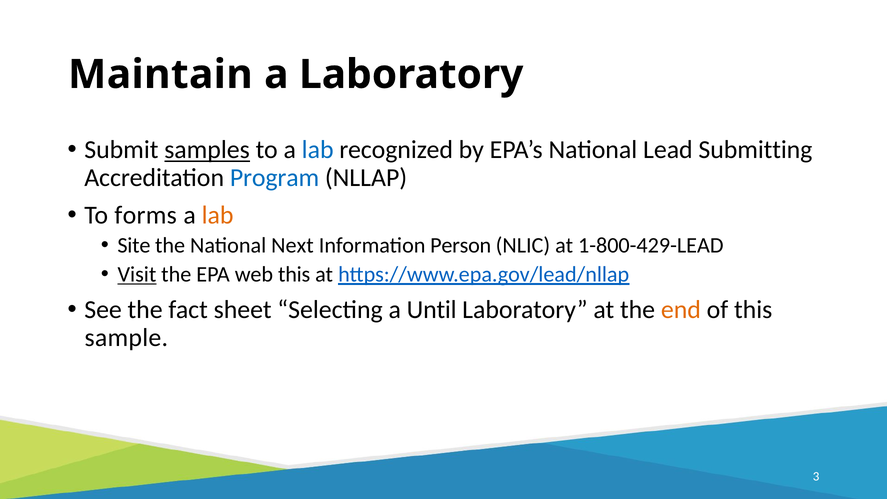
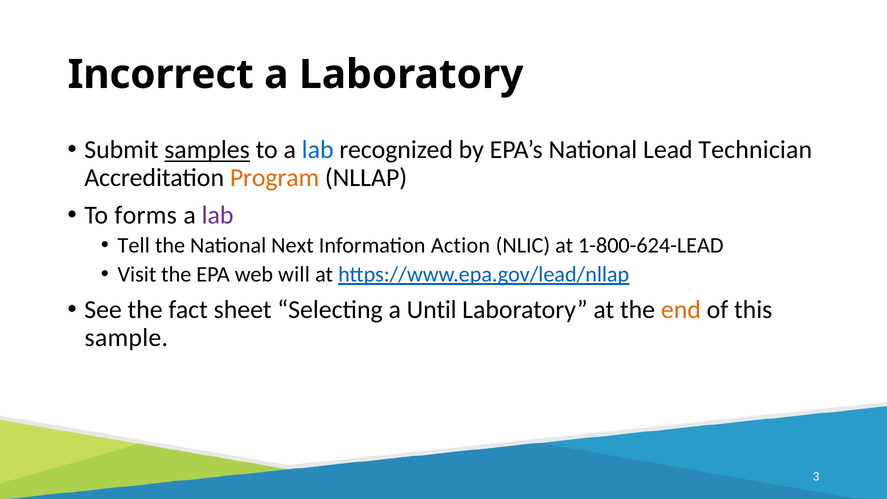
Maintain: Maintain -> Incorrect (161, 75)
Submitting: Submitting -> Technician (755, 150)
Program colour: blue -> orange (275, 178)
lab colour: orange -> purple (218, 215)
Site: Site -> Tell (134, 246)
Person: Person -> Action (461, 246)
1-800-429-LEAD: 1-800-429-LEAD -> 1-800-624-LEAD (651, 246)
Visit underline: present -> none (137, 274)
web this: this -> will (294, 274)
